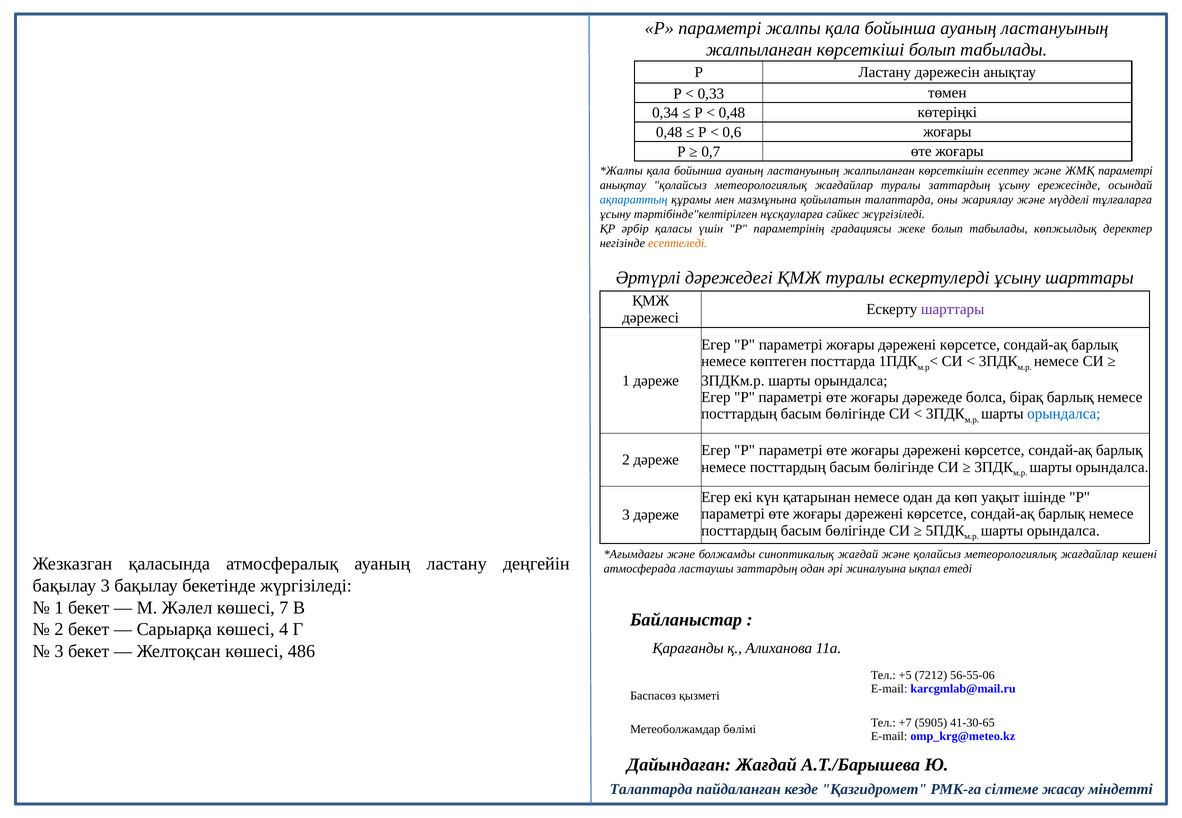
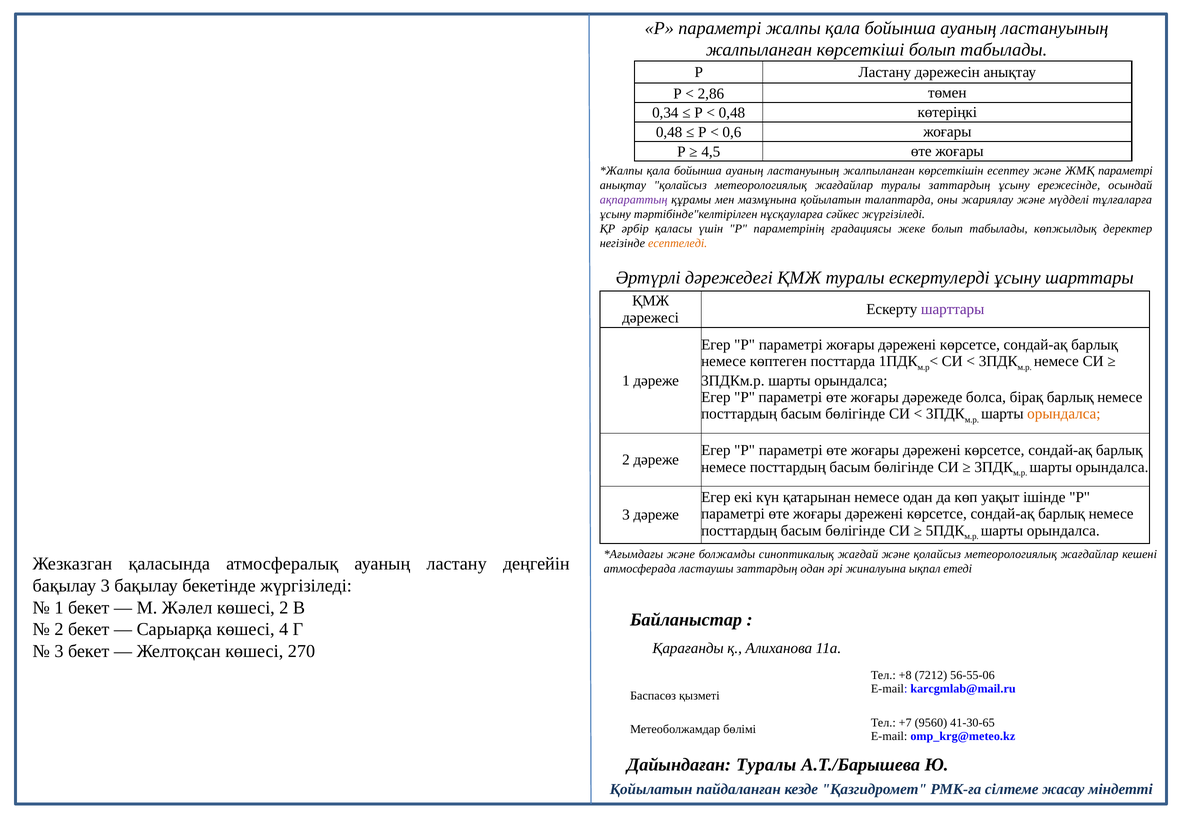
0,33: 0,33 -> 2,86 (711, 94)
0,7: 0,7 -> 4,5 (711, 152)
ақпараттың colour: blue -> purple (634, 200)
орындалса colour: blue -> orange (1064, 414)
көшесі 7: 7 -> 2 (284, 608)
486: 486 -> 270 (301, 651)
+5: +5 -> +8 (905, 676)
5905: 5905 -> 9560 (931, 723)
Дайындаған Жағдай: Жағдай -> Туралы (766, 765)
Талаптарда: Талаптарда -> Қойылатын (651, 789)
